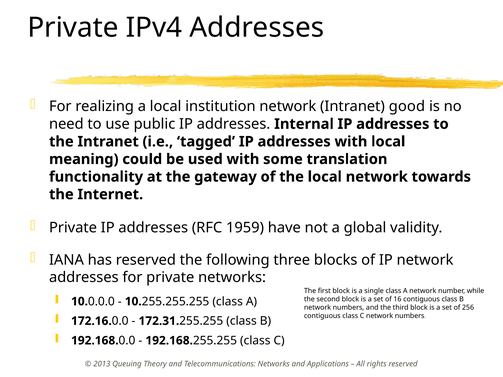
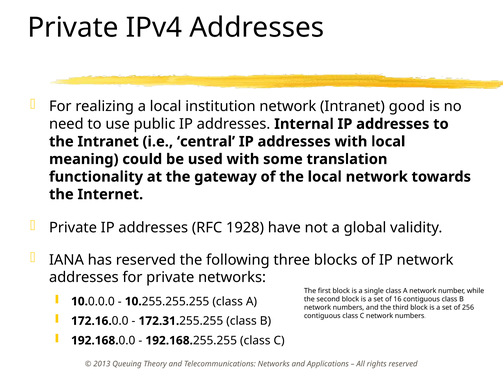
tagged: tagged -> central (206, 142)
1959: 1959 -> 1928 (245, 228)
